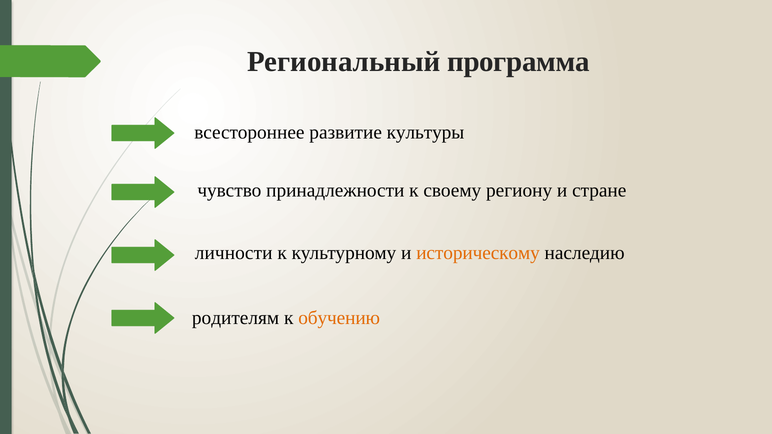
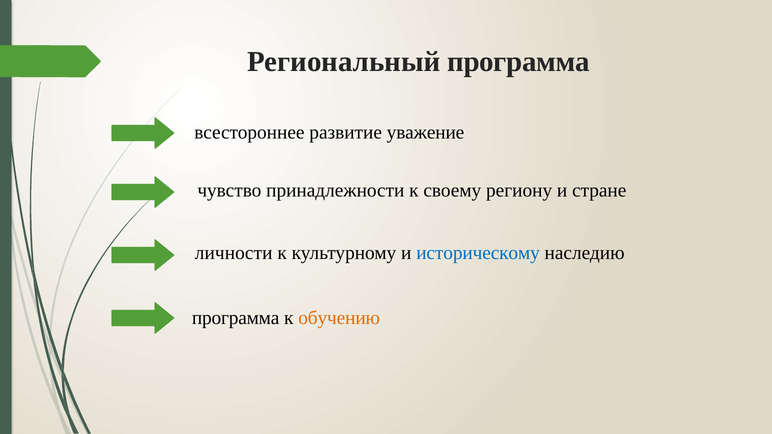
культуры: культуры -> уважение (425, 132)
историческому colour: orange -> blue (478, 253)
родителям: родителям -> программа (236, 318)
